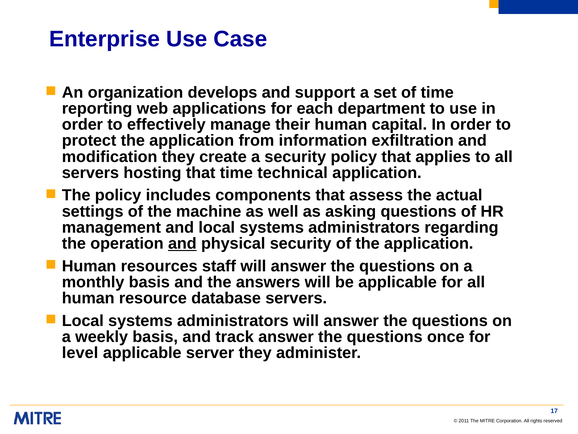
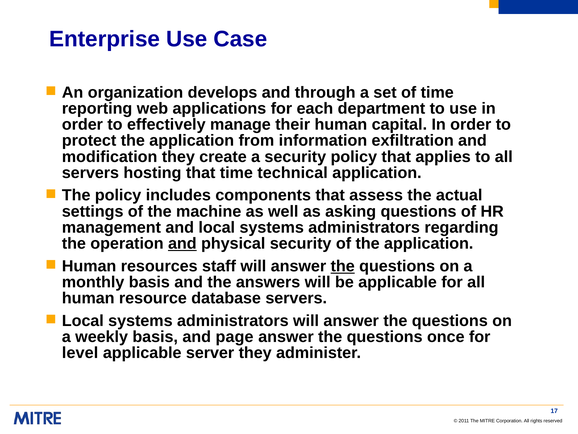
support: support -> through (325, 92)
the underline: none -> present (343, 266)
track: track -> page (235, 336)
